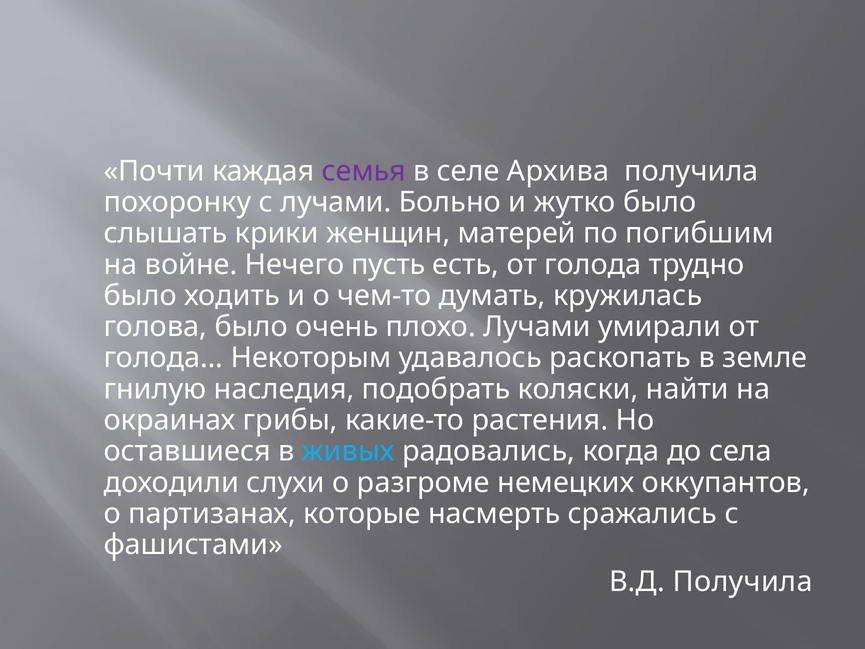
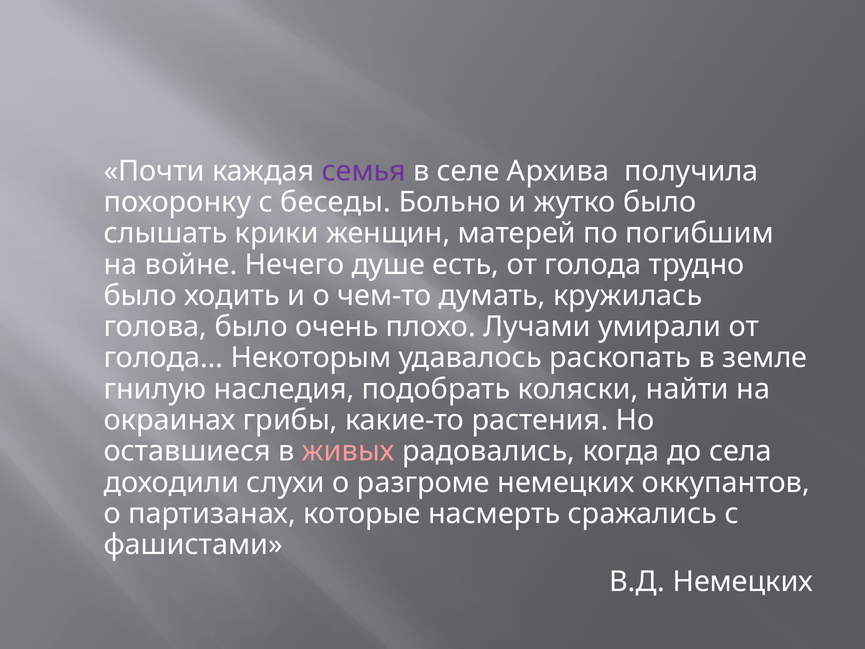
с лучами: лучами -> беседы (336, 202)
пусть: пусть -> душе (388, 264)
живых colour: light blue -> pink (348, 451)
В.Д Получила: Получила -> Немецких (743, 581)
